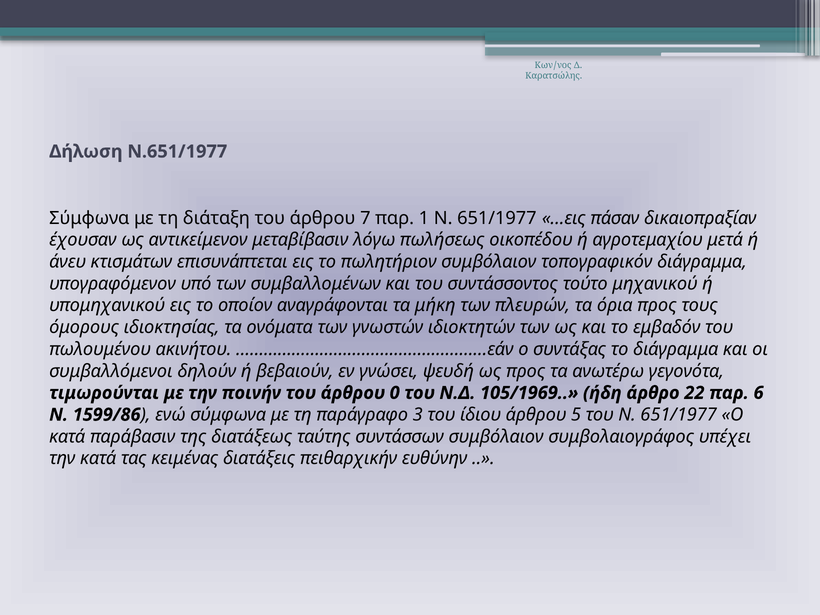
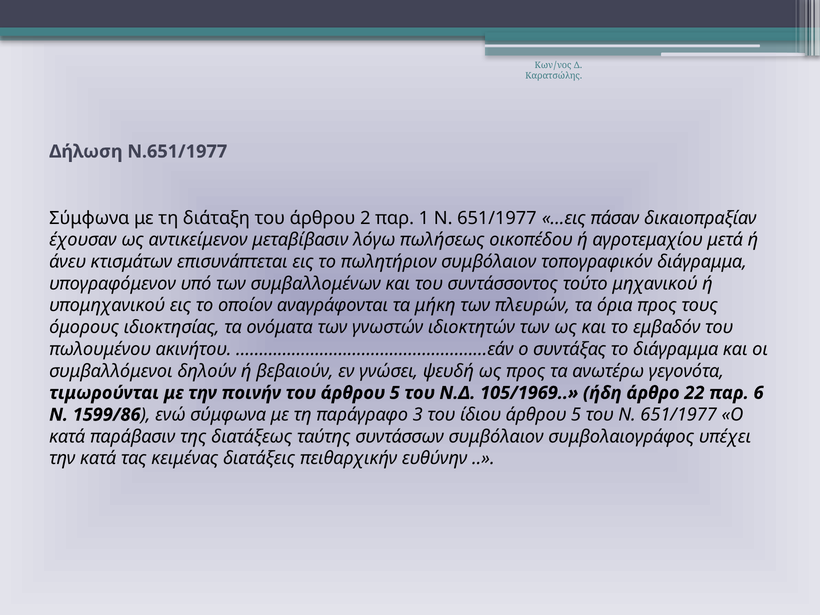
7: 7 -> 2 (365, 218)
του άρθρου 0: 0 -> 5 (395, 393)
